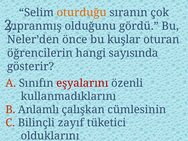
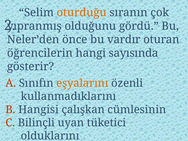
kuşlar: kuşlar -> vardır (124, 40)
eşyalarını colour: red -> orange (82, 83)
Anlamlı: Anlamlı -> Hangisi (38, 110)
zayıf: zayıf -> uyan (71, 123)
